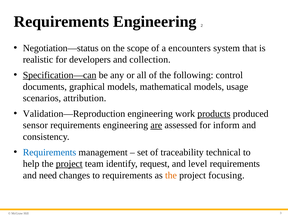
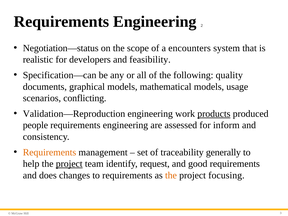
collection: collection -> feasibility (150, 60)
Specification—can underline: present -> none (60, 75)
control: control -> quality (229, 75)
attribution: attribution -> conflicting (85, 98)
sensor: sensor -> people (35, 125)
are underline: present -> none (156, 125)
Requirements colour: blue -> orange (50, 152)
technical: technical -> generally (223, 152)
level: level -> good (198, 164)
need: need -> does (48, 175)
